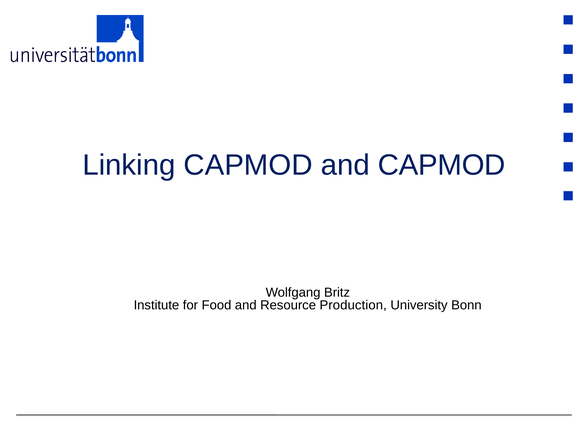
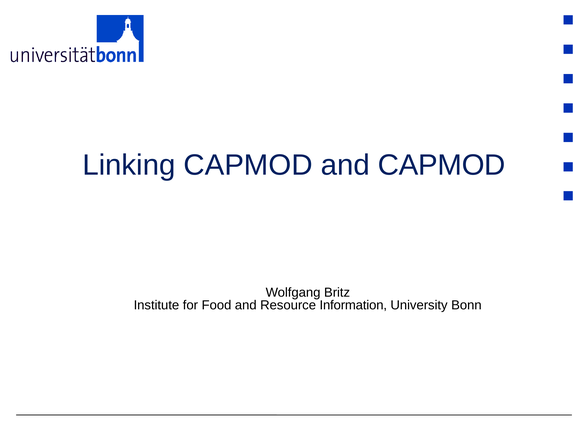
Production: Production -> Information (353, 305)
